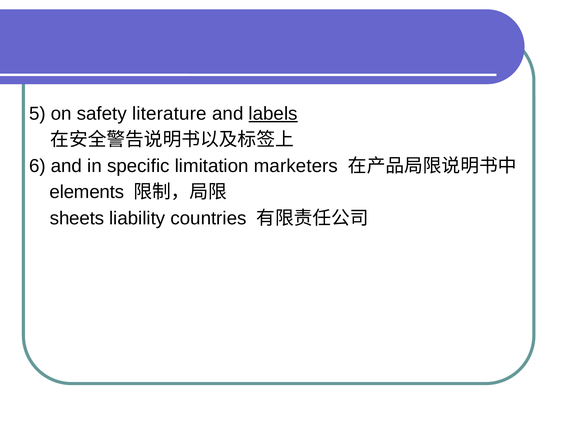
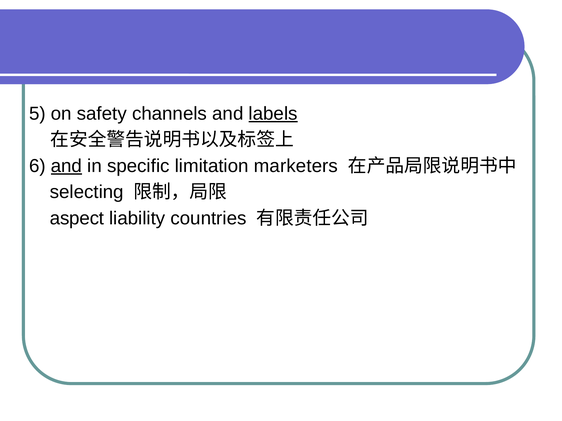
literature: literature -> channels (169, 114)
and underline: none -> present (66, 166)
elements: elements -> selecting (87, 192)
sheets: sheets -> aspect (77, 219)
